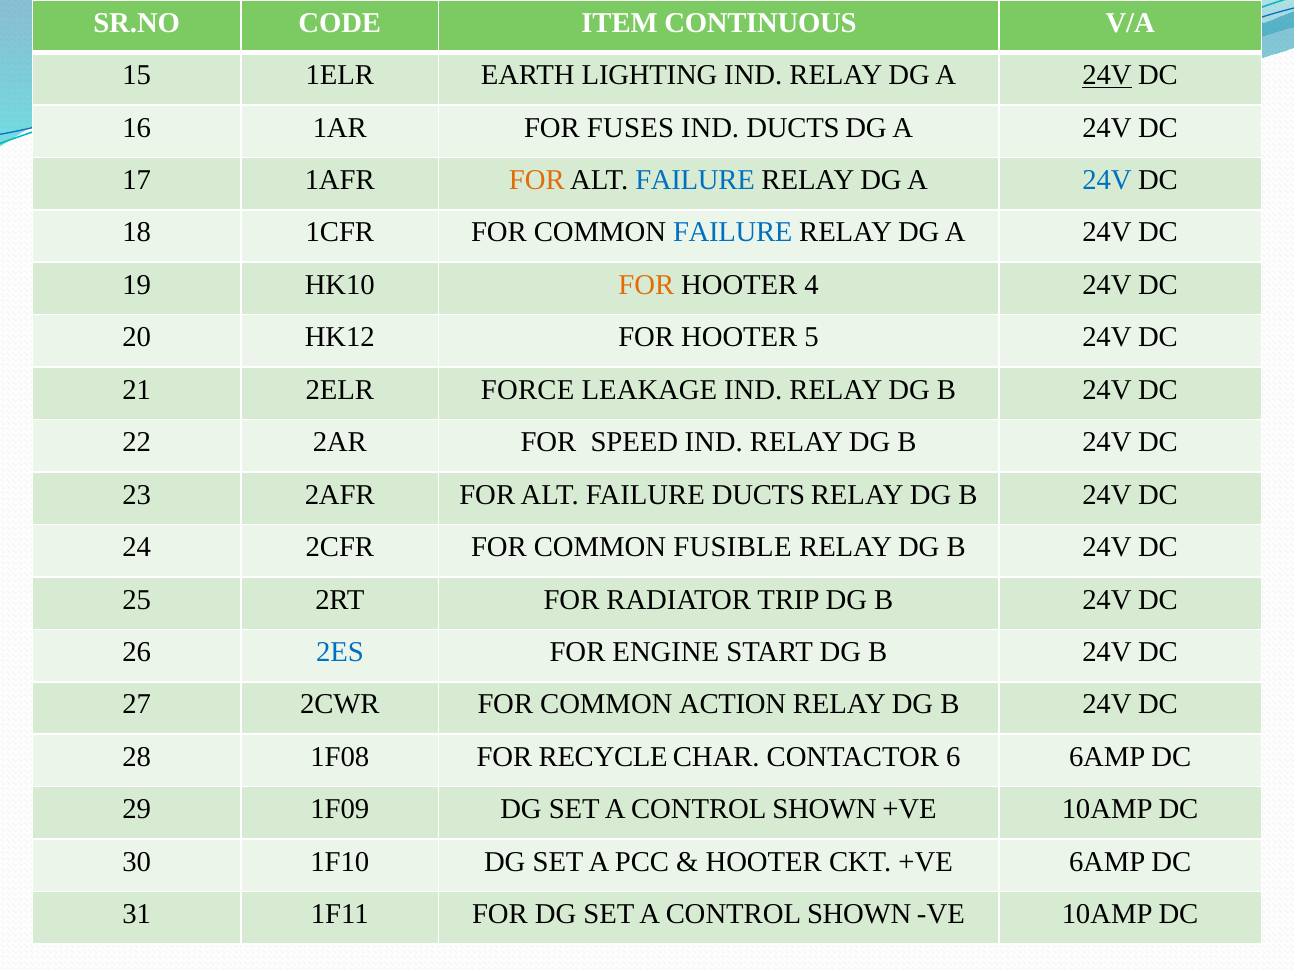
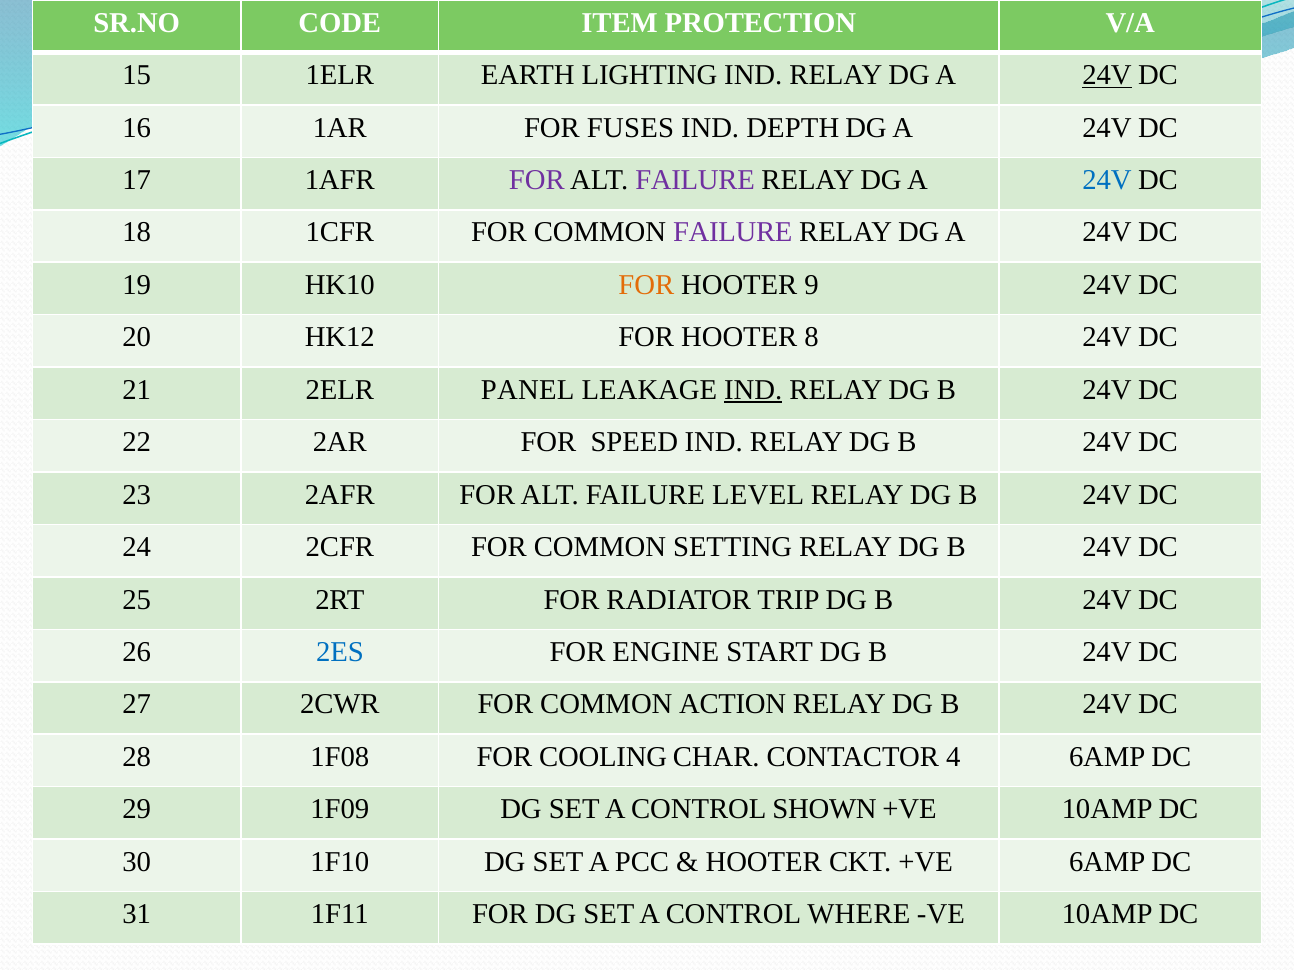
CONTINUOUS: CONTINUOUS -> PROTECTION (760, 23)
IND DUCTS: DUCTS -> DEPTH (793, 128)
FOR colour: orange -> purple (537, 180)
FAILURE colour: blue -> purple (695, 180)
FAILURE colour: blue -> purple (733, 233)
4: 4 -> 9 (812, 285)
5: 5 -> 8 (812, 338)
FORCE: FORCE -> PANEL (528, 390)
IND underline: none -> present (753, 390)
FAILURE DUCTS: DUCTS -> LEVEL (758, 495)
FUSIBLE: FUSIBLE -> SETTING (733, 547)
RECYCLE: RECYCLE -> COOLING (603, 757)
6: 6 -> 4 (953, 757)
SHOWN: SHOWN -> WHERE (859, 915)
